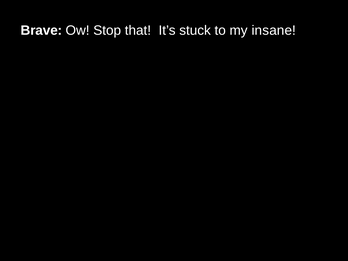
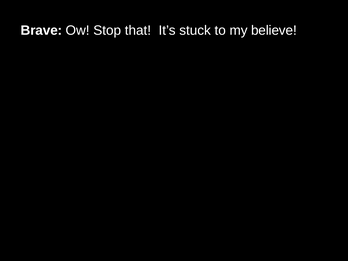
insane: insane -> believe (274, 30)
